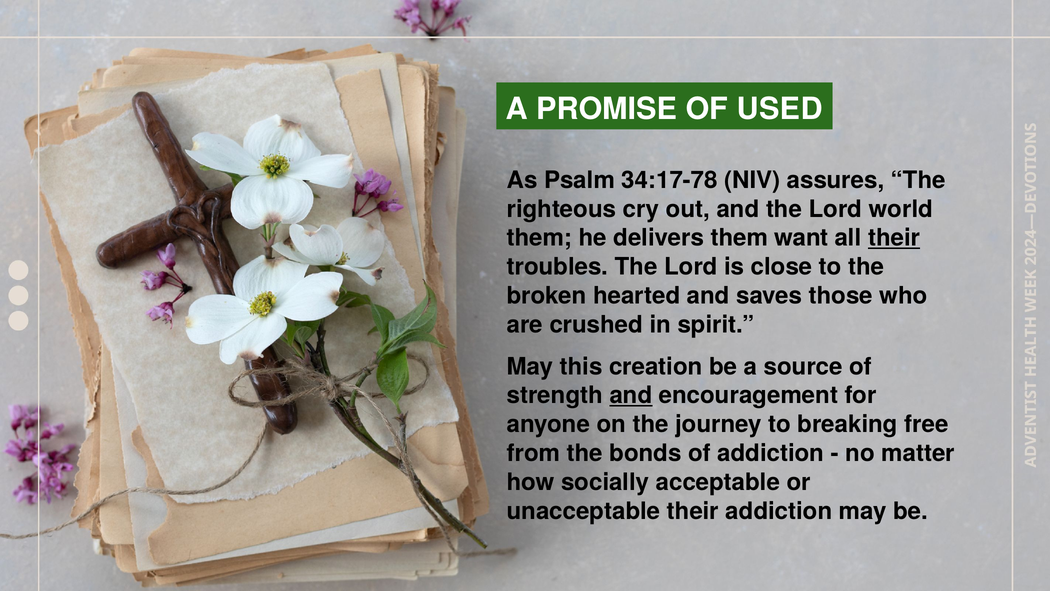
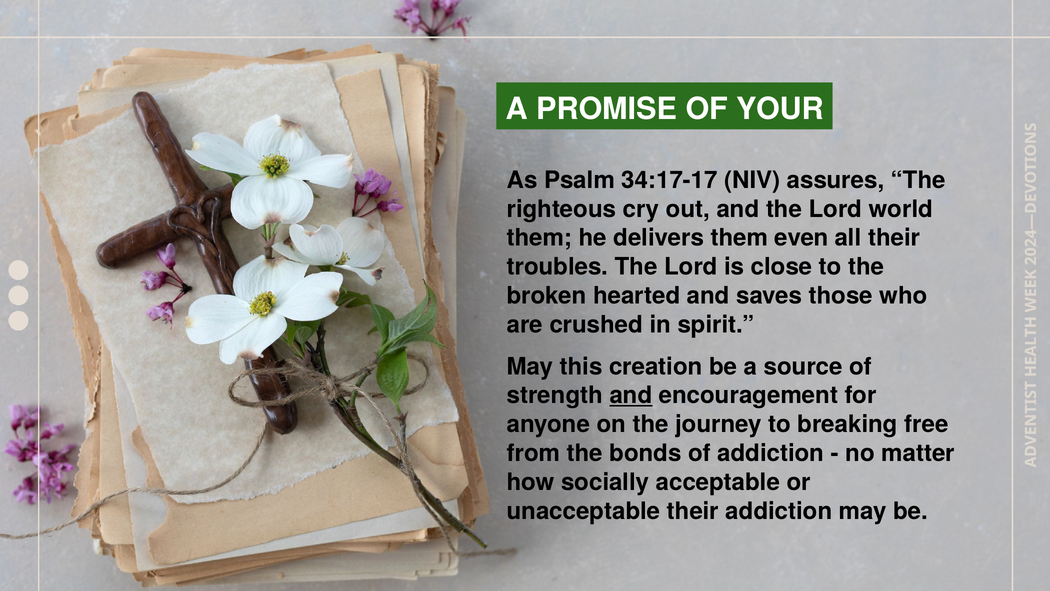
USED: USED -> YOUR (780, 109)
34:17-78: 34:17-78 -> 34:17-17 (670, 180)
want: want -> even (801, 238)
their underline: present -> none (894, 238)
